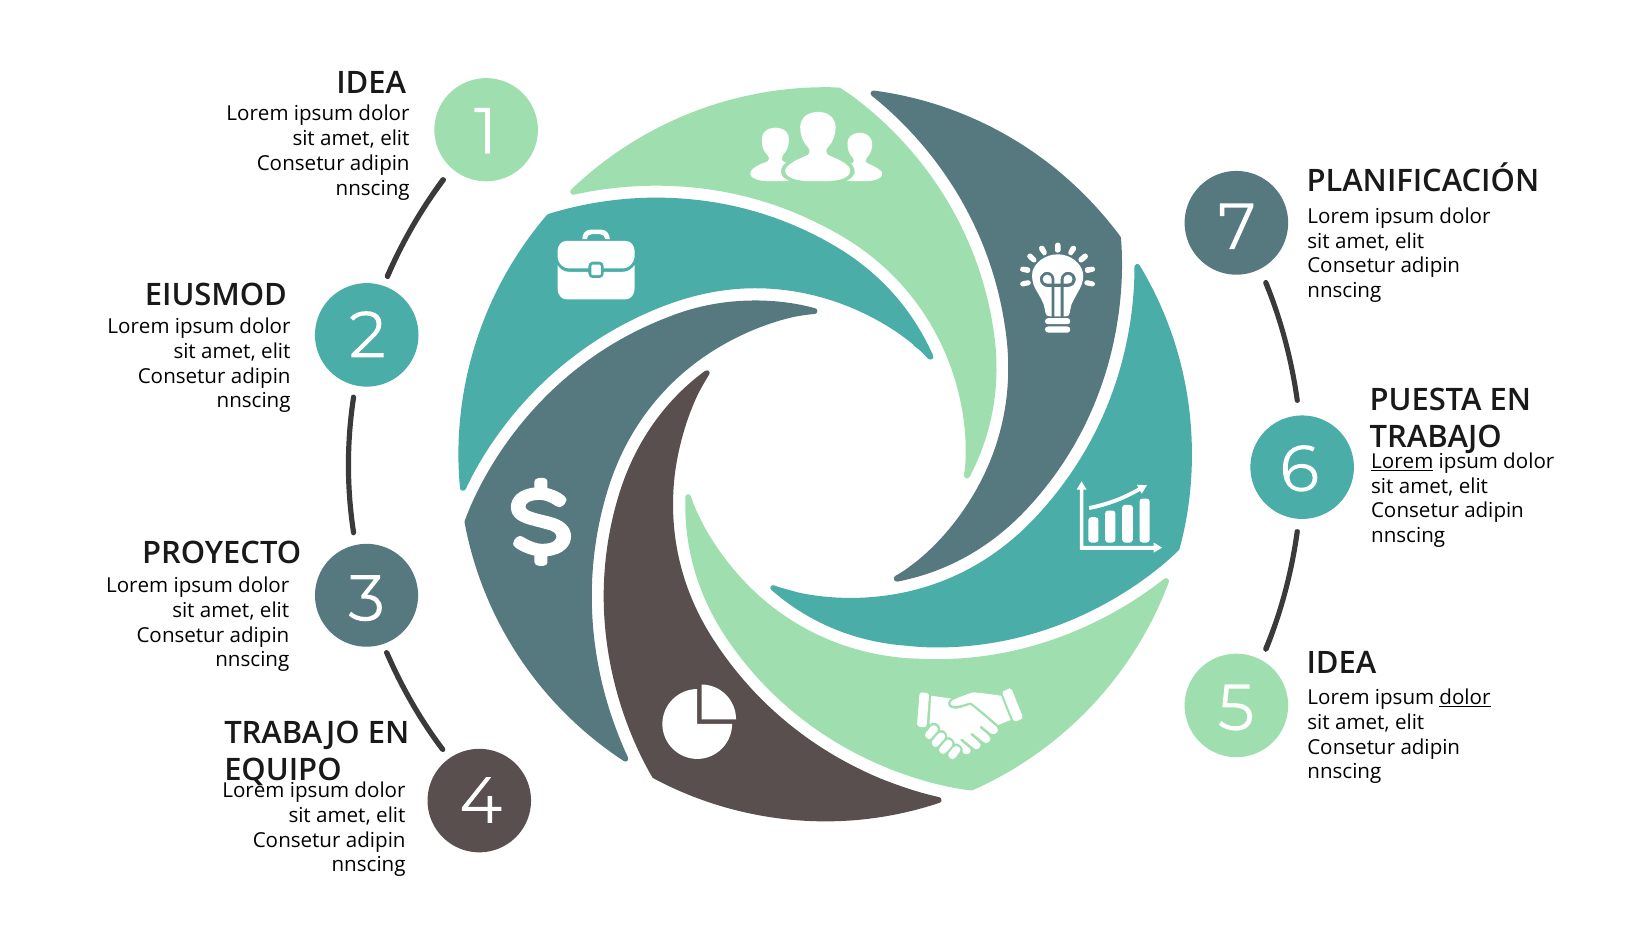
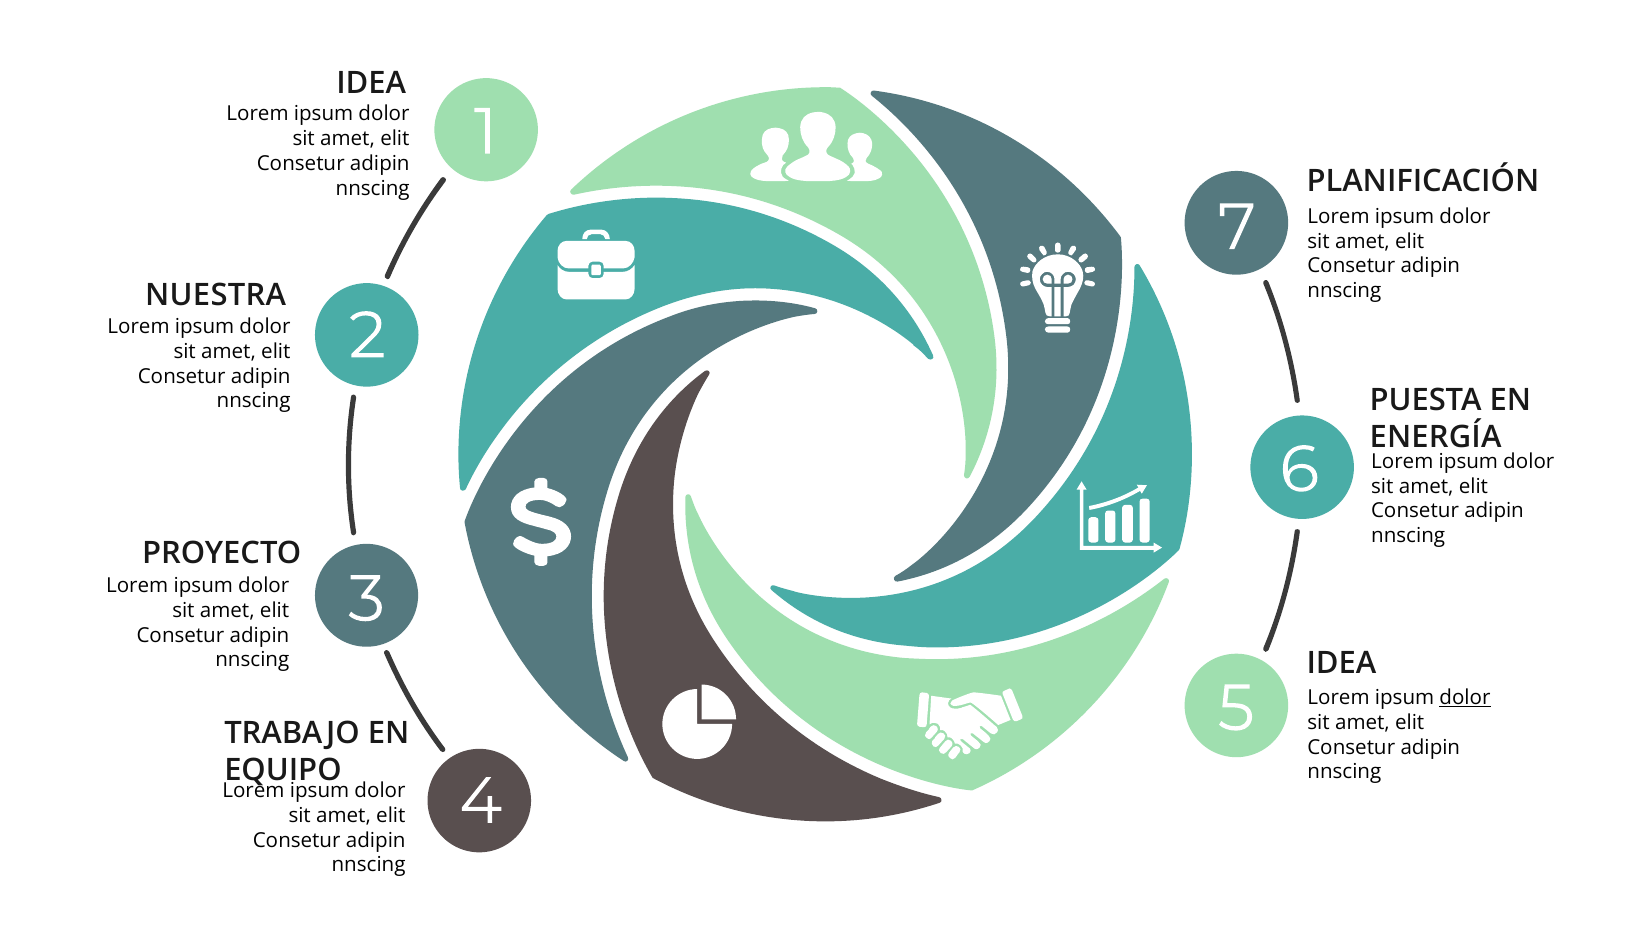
EIUSMOD: EIUSMOD -> NUESTRA (216, 296)
TRABAJO: TRABAJO -> ENERGÍA (1436, 438)
Lorem underline: present -> none (1402, 462)
